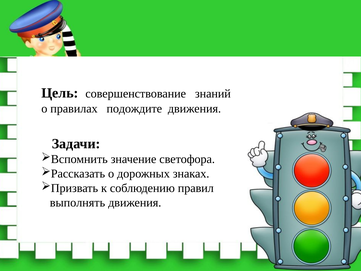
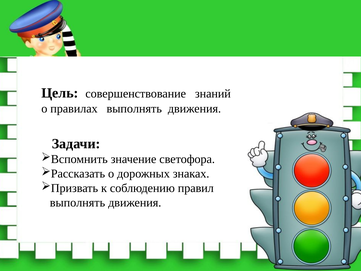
правилах подождите: подождите -> выполнять (134, 108)
